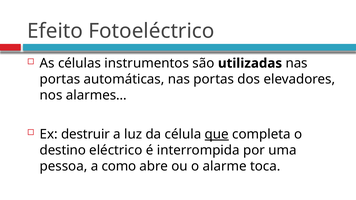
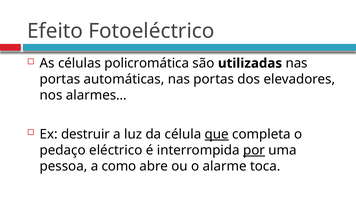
instrumentos: instrumentos -> policromática (147, 63)
destino: destino -> pedaço (63, 150)
por underline: none -> present (254, 150)
